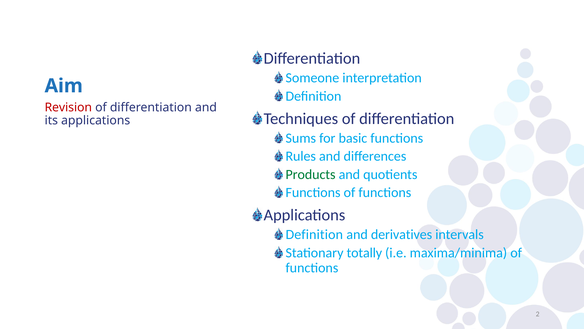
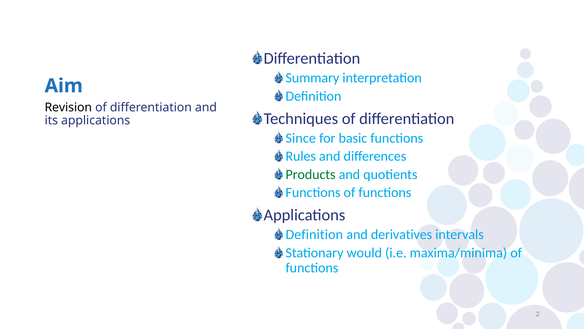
Someone: Someone -> Summary (312, 78)
Revision colour: red -> black (68, 107)
Sums: Sums -> Since (301, 138)
totally: totally -> would (364, 252)
